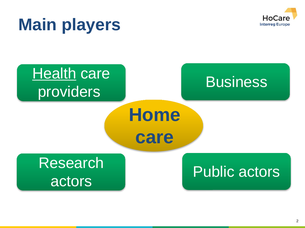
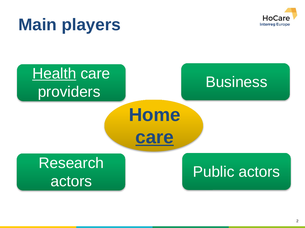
care underline: none -> present (155, 138)
